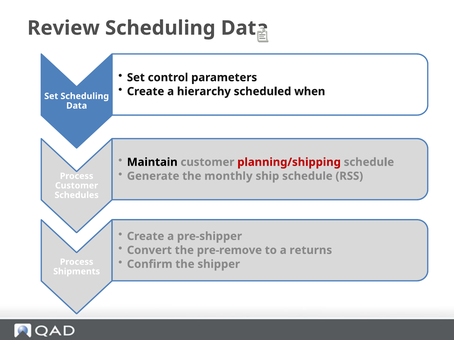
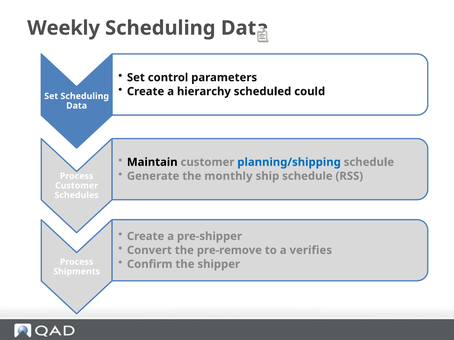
Review: Review -> Weekly (64, 28)
when: when -> could (310, 92)
planning/shipping colour: red -> blue (289, 162)
returns: returns -> verifies (311, 251)
